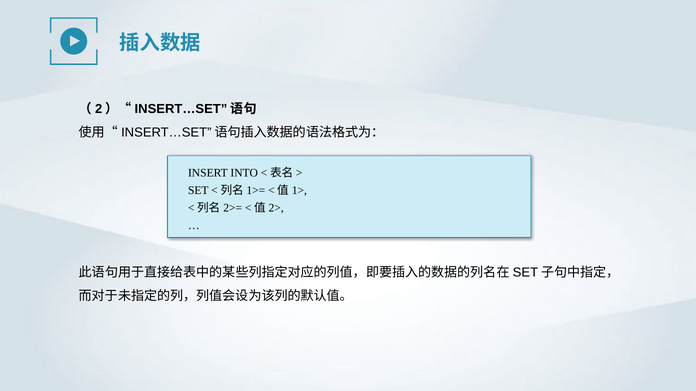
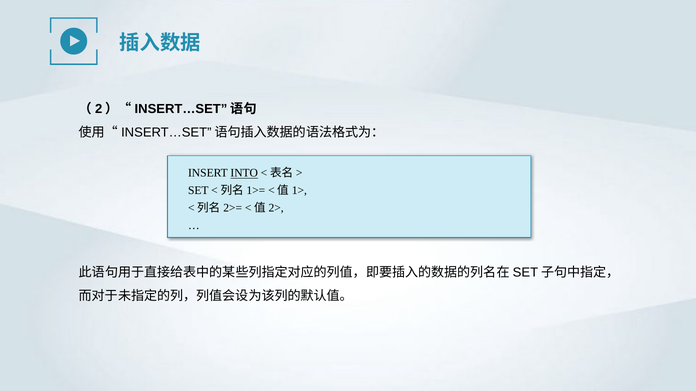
INTO underline: none -> present (244, 173)
